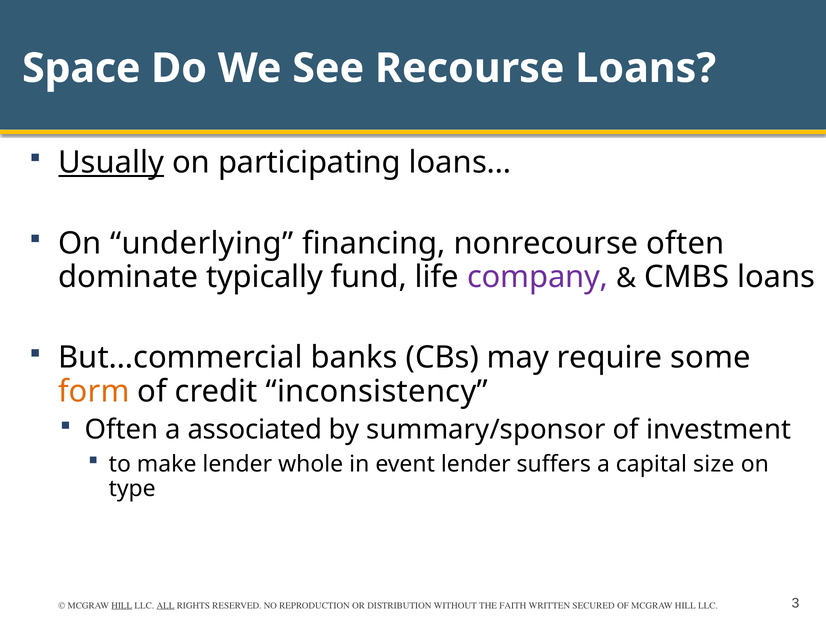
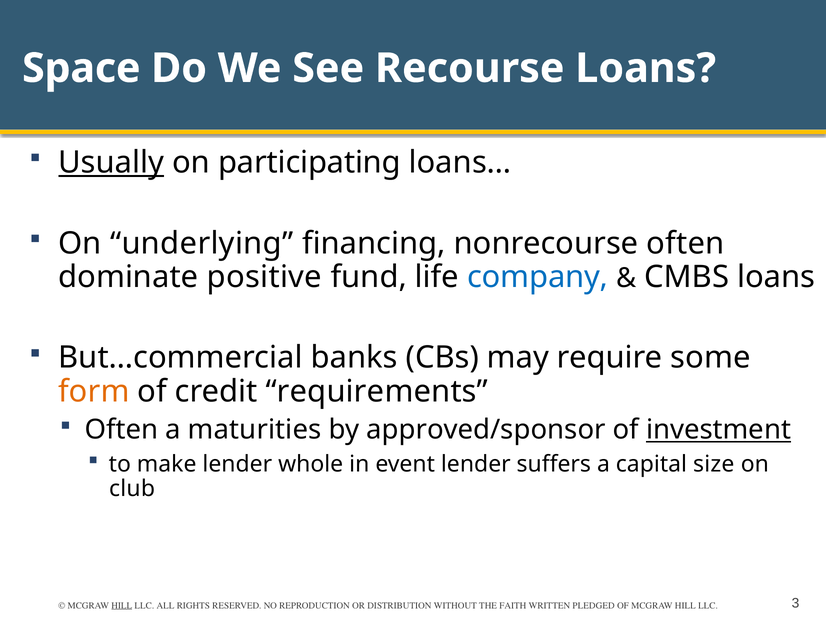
typically: typically -> positive (264, 277)
company colour: purple -> blue (538, 277)
inconsistency: inconsistency -> requirements (377, 391)
associated: associated -> maturities (255, 430)
summary/sponsor: summary/sponsor -> approved/sponsor (486, 430)
investment underline: none -> present (719, 430)
type: type -> club (132, 488)
ALL underline: present -> none (166, 605)
SECURED: SECURED -> PLEDGED (594, 605)
